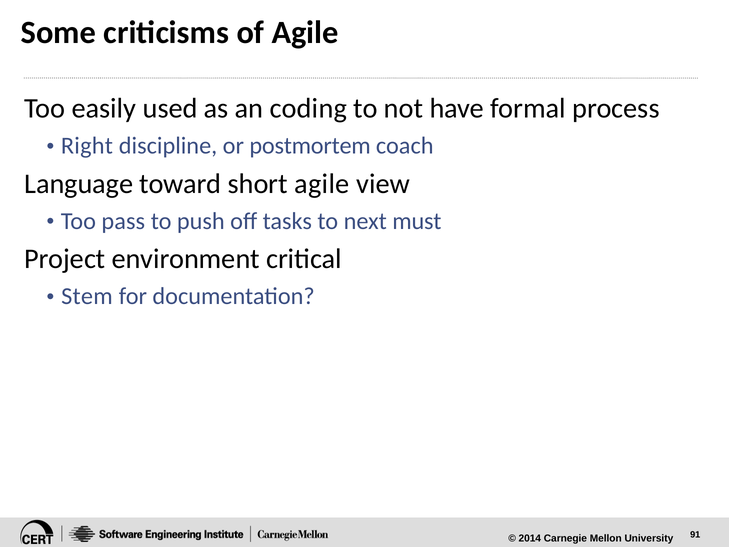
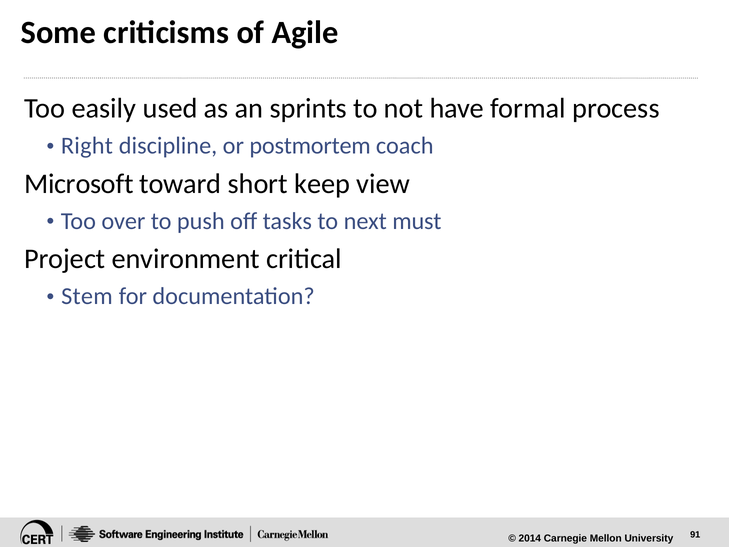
coding: coding -> sprints (308, 108)
Language: Language -> Microsoft (79, 184)
short agile: agile -> keep (322, 184)
pass: pass -> over (123, 221)
